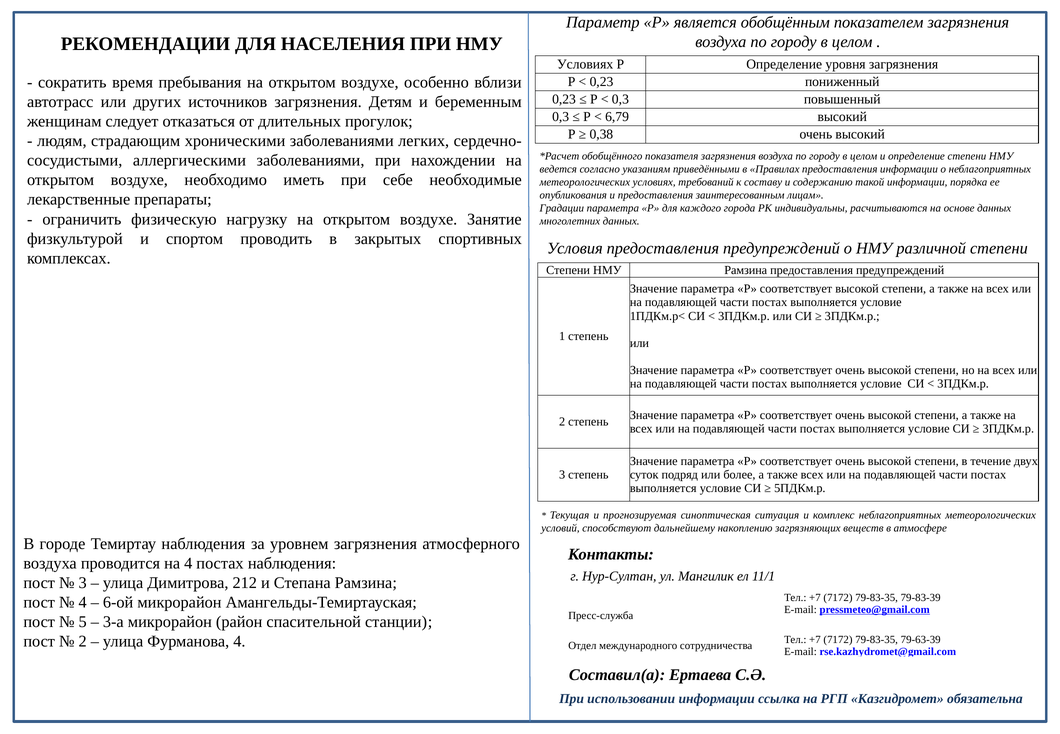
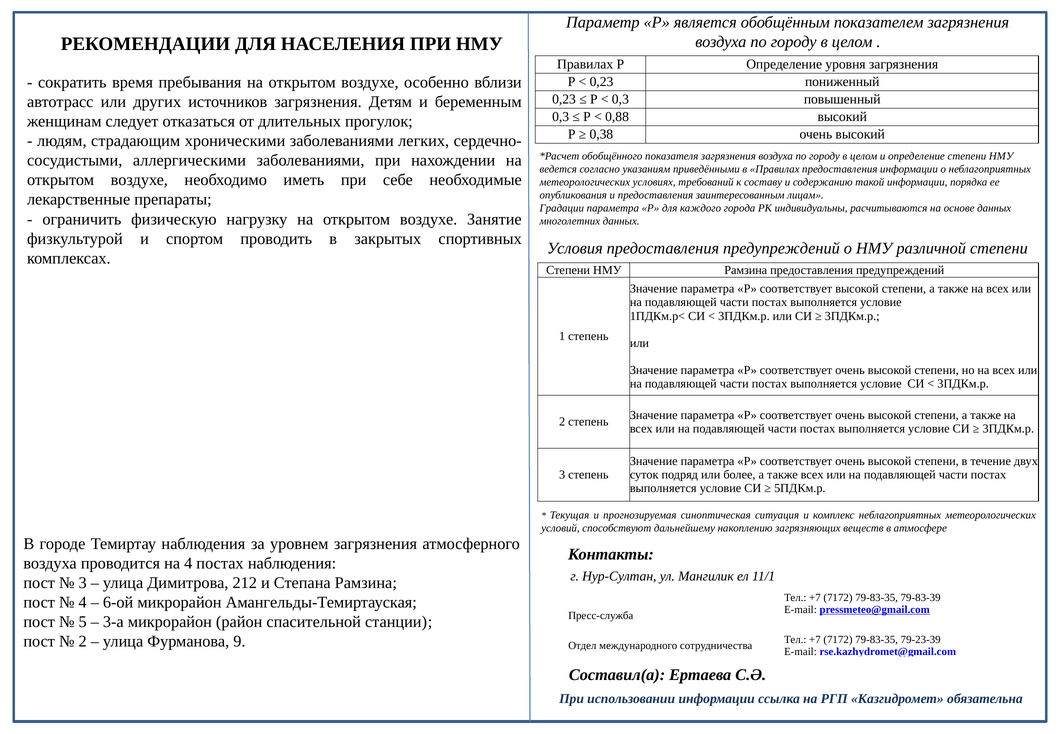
Условиях: Условиях -> Правилах (585, 64)
6,79: 6,79 -> 0,88 (617, 117)
Фурманова 4: 4 -> 9 (239, 641)
79-63-39: 79-63-39 -> 79-23-39 (921, 640)
